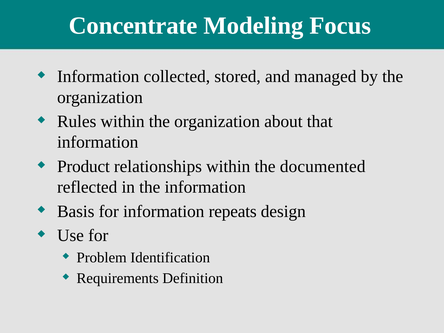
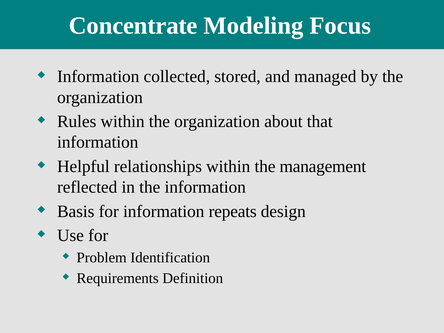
Product: Product -> Helpful (83, 166)
documented: documented -> management (323, 166)
